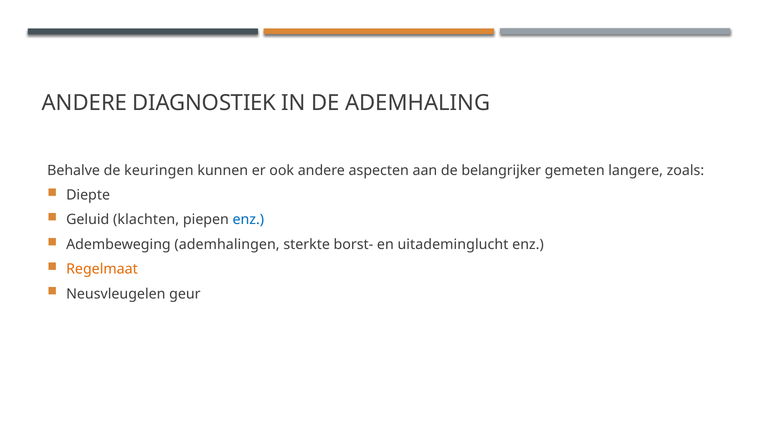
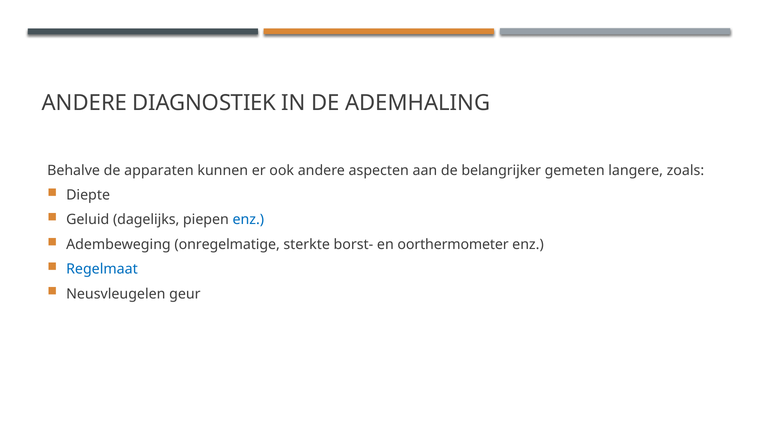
keuringen: keuringen -> apparaten (159, 170)
klachten: klachten -> dagelijks (146, 219)
ademhalingen: ademhalingen -> onregelmatige (227, 244)
uitademinglucht: uitademinglucht -> oorthermometer (453, 244)
Regelmaat colour: orange -> blue (102, 269)
